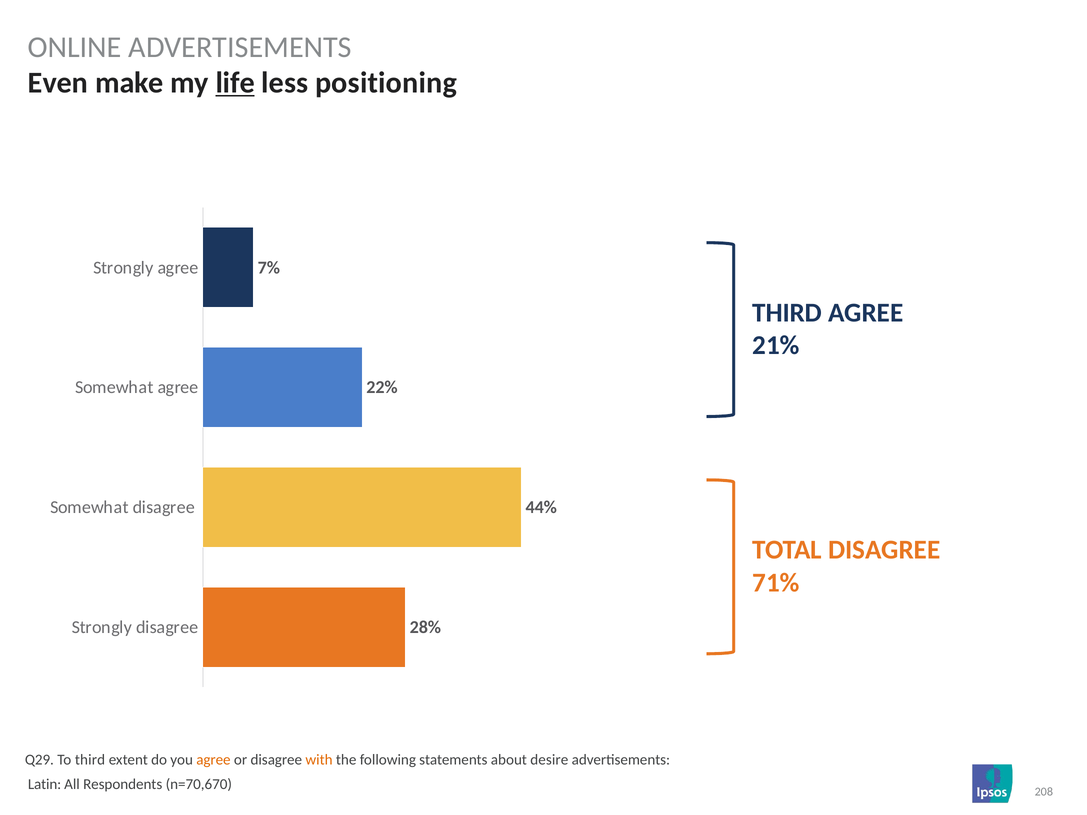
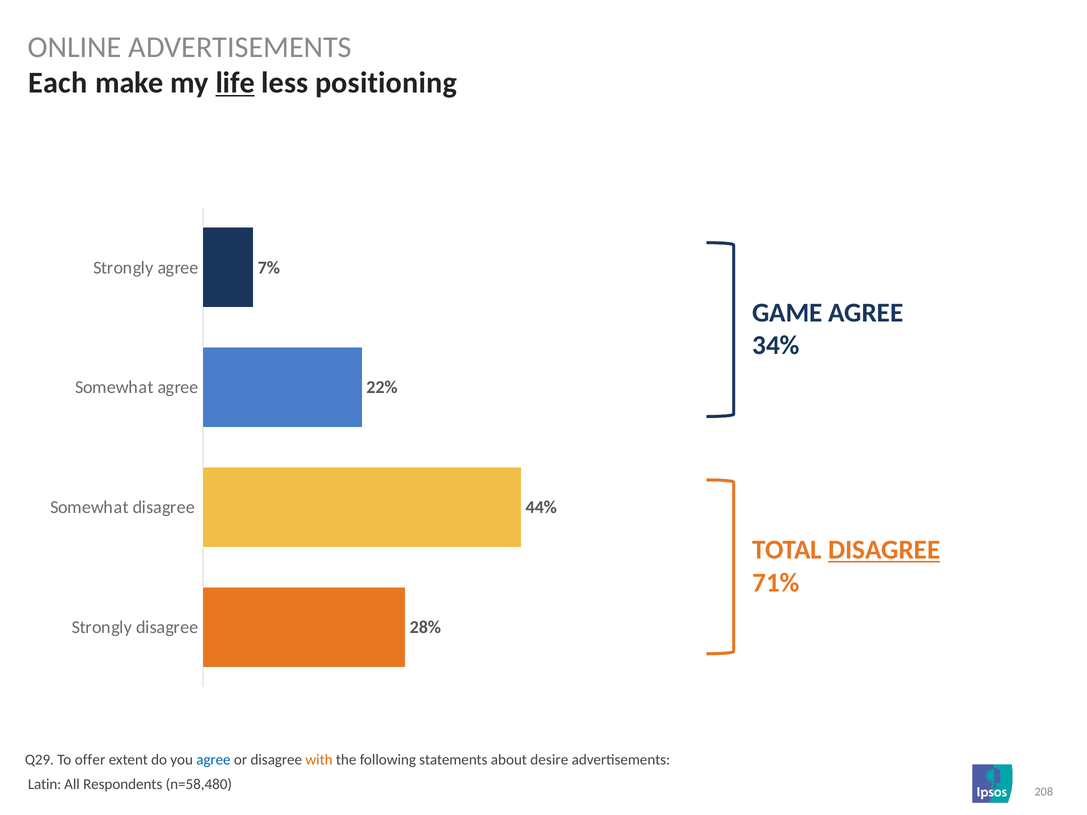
Even: Even -> Each (58, 83)
THIRD: THIRD -> GAME (787, 313)
21%: 21% -> 34% (776, 345)
DISAGREE underline: none -> present (884, 550)
To third: third -> offer (90, 760)
agree colour: orange -> blue (213, 760)
n=70,670: n=70,670 -> n=58,480 (199, 785)
